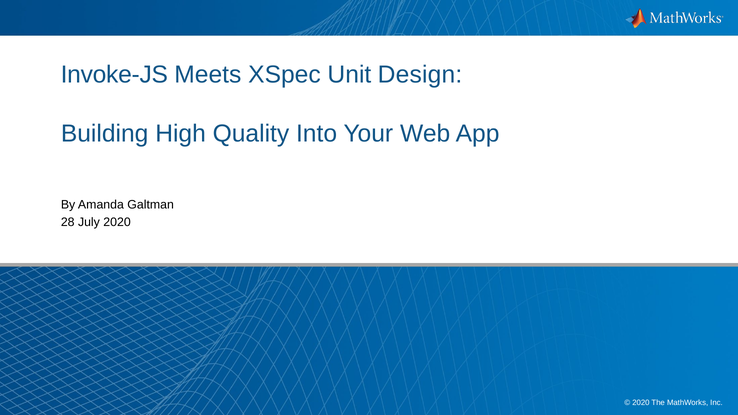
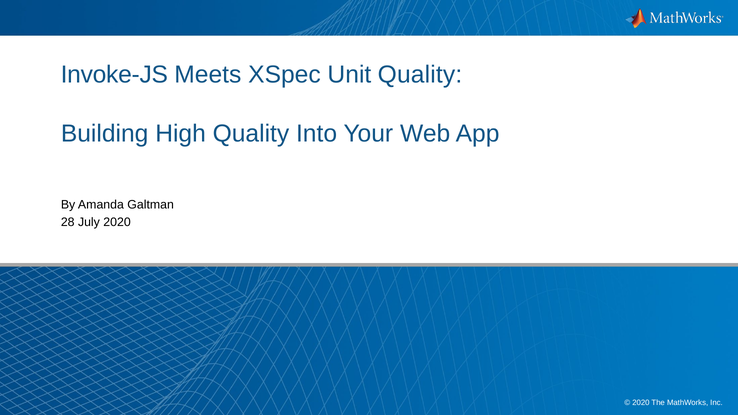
Unit Design: Design -> Quality (420, 75)
